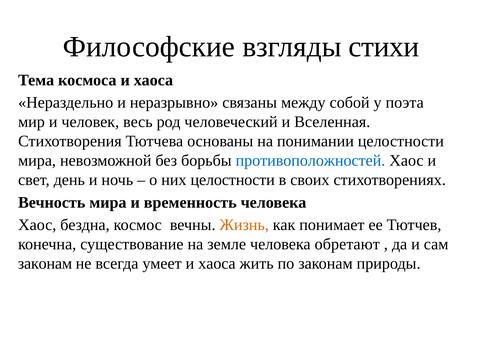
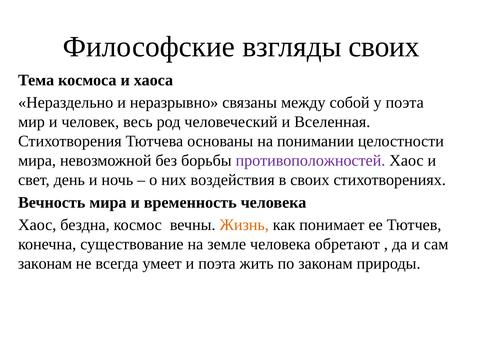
взгляды стихи: стихи -> своих (384, 47)
противоположностей colour: blue -> purple (310, 160)
них целостности: целостности -> воздействия (233, 180)
умеет и хаоса: хаоса -> поэта (217, 263)
